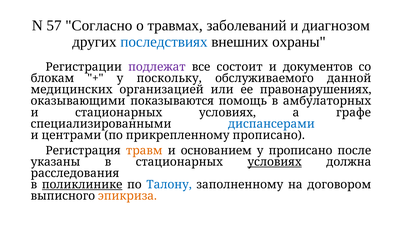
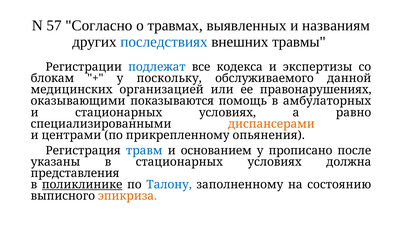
заболеваний: заболеваний -> выявленных (247, 26)
диагнозом: диагнозом -> названиям (336, 26)
охраны: охраны -> травмы (299, 42)
подлежат colour: purple -> blue (157, 67)
состоит: состоит -> кодекса (240, 67)
документов: документов -> экспертизы (318, 67)
графе: графе -> равно (354, 113)
диспансерами colour: blue -> orange (271, 124)
прикрепленному прописано: прописано -> опьянения (269, 135)
травм colour: orange -> blue (144, 151)
условиях underline: present -> none (275, 162)
расследования: расследования -> представления (75, 173)
договором: договором -> состоянию (339, 185)
